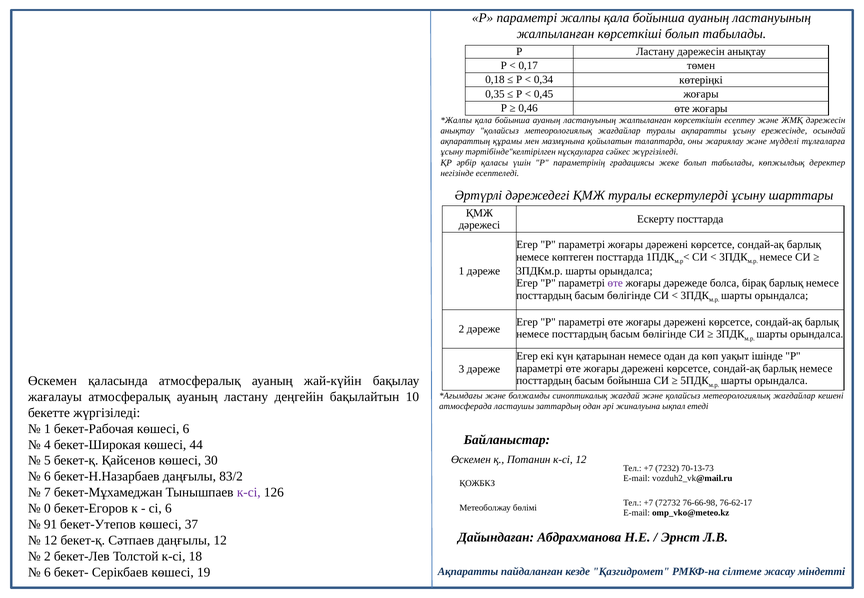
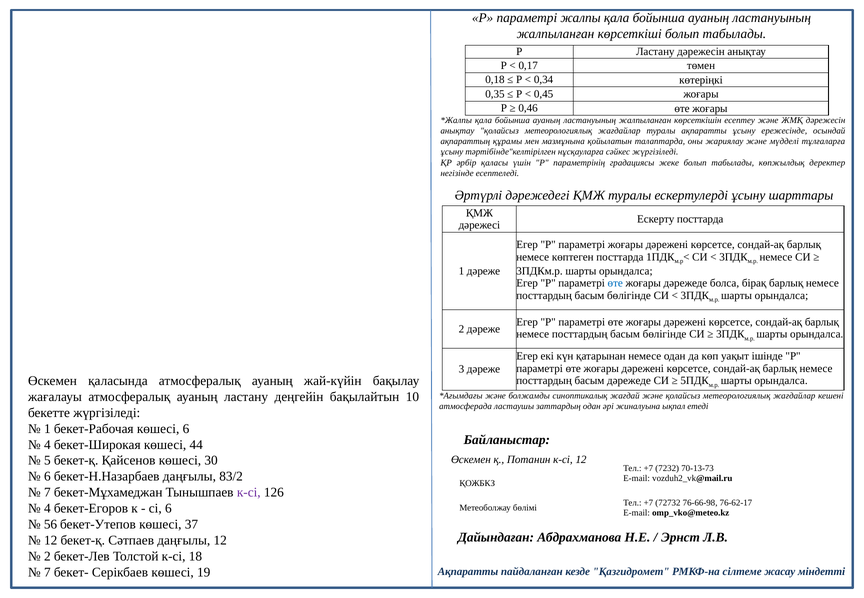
өте colour: purple -> blue (615, 283)
басым бойынша: бойынша -> дәрежеде (629, 381)
0: 0 -> 4 (47, 509)
91: 91 -> 56 (50, 524)
6: 6 -> 7 (47, 572)
